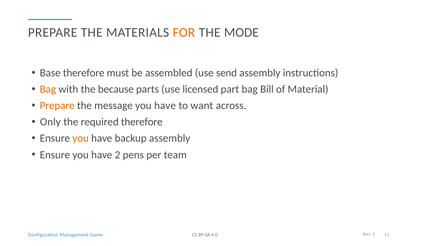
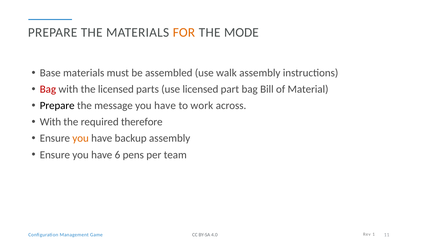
Base therefore: therefore -> materials (84, 73)
send: send -> walk (226, 73)
Bag colour: orange -> red (48, 89)
the because: because -> licensed (116, 89)
Prepare colour: orange -> black (57, 106)
want: want -> work (202, 106)
Only: Only -> With (50, 122)
2: 2 -> 6 (117, 155)
